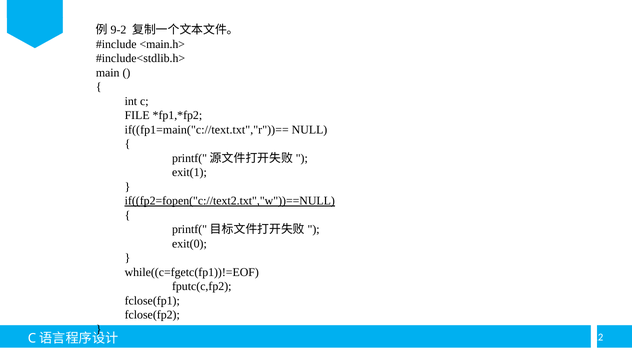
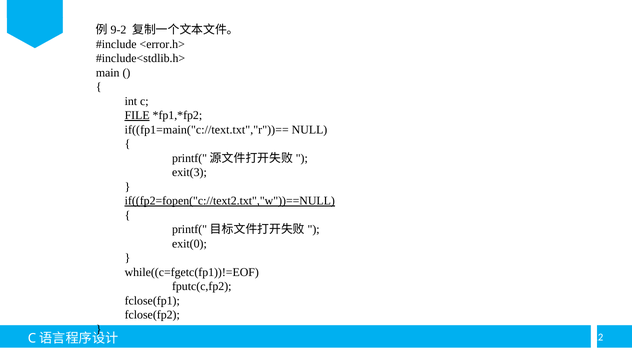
<main.h>: <main.h> -> <error.h> (162, 44)
FILE underline: none -> present (137, 115)
exit(1: exit(1 -> exit(3 (189, 172)
